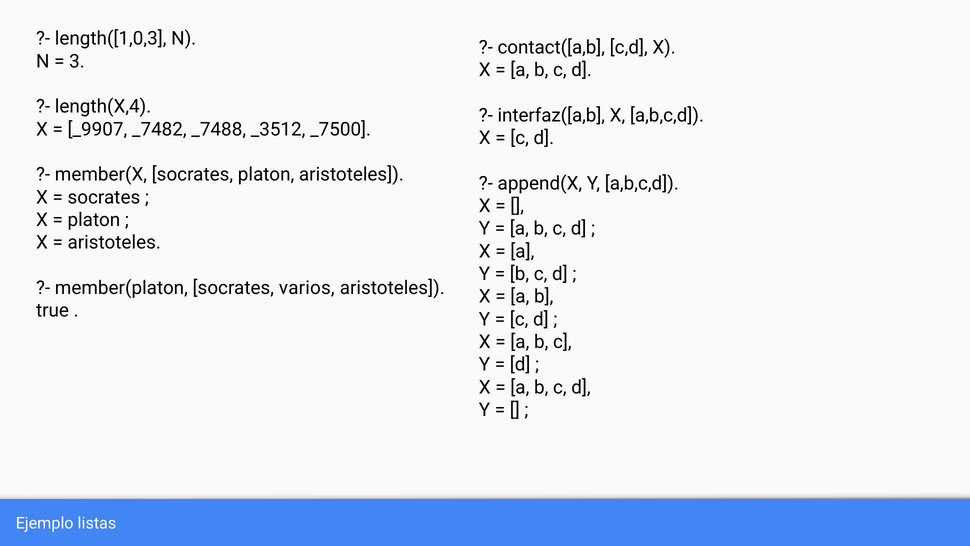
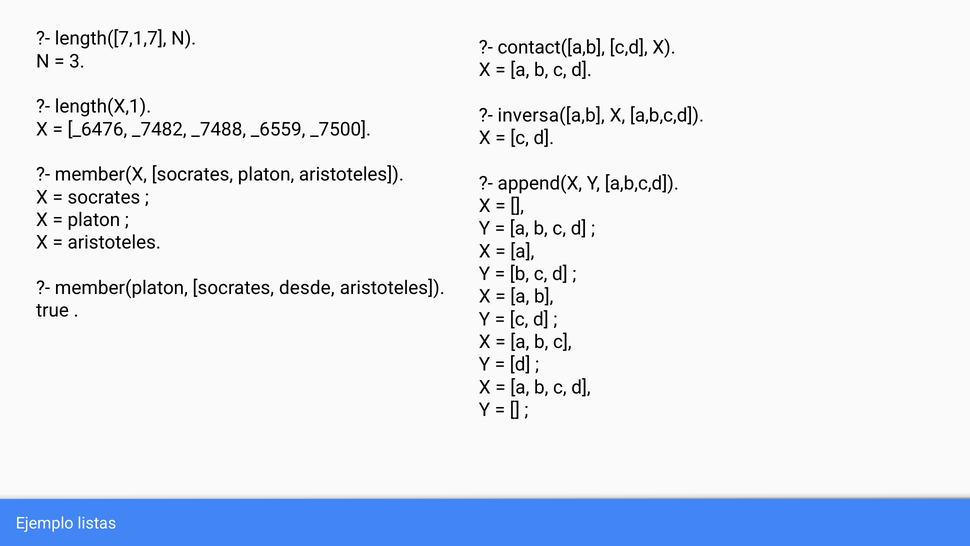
length([1,0,3: length([1,0,3 -> length([7,1,7 (111, 39)
length(X,4: length(X,4 -> length(X,1 (103, 107)
interfaz([a,b: interfaz([a,b -> inversa([a,b (551, 115)
_9907: _9907 -> _6476 (97, 129)
_3512: _3512 -> _6559 (278, 129)
varios: varios -> desde (307, 288)
